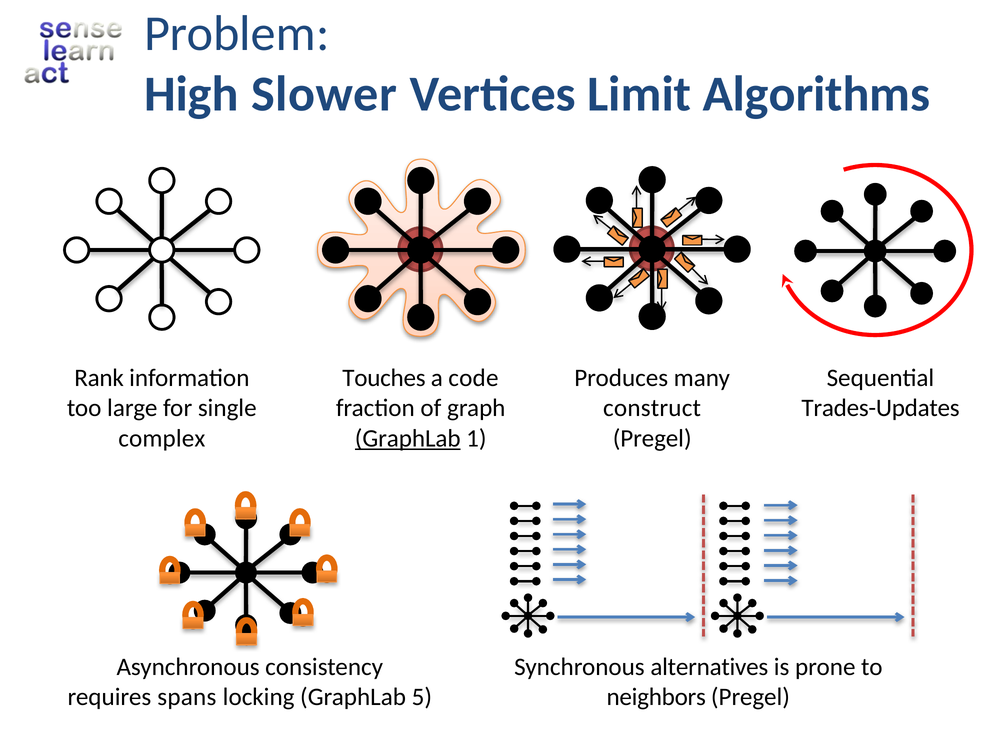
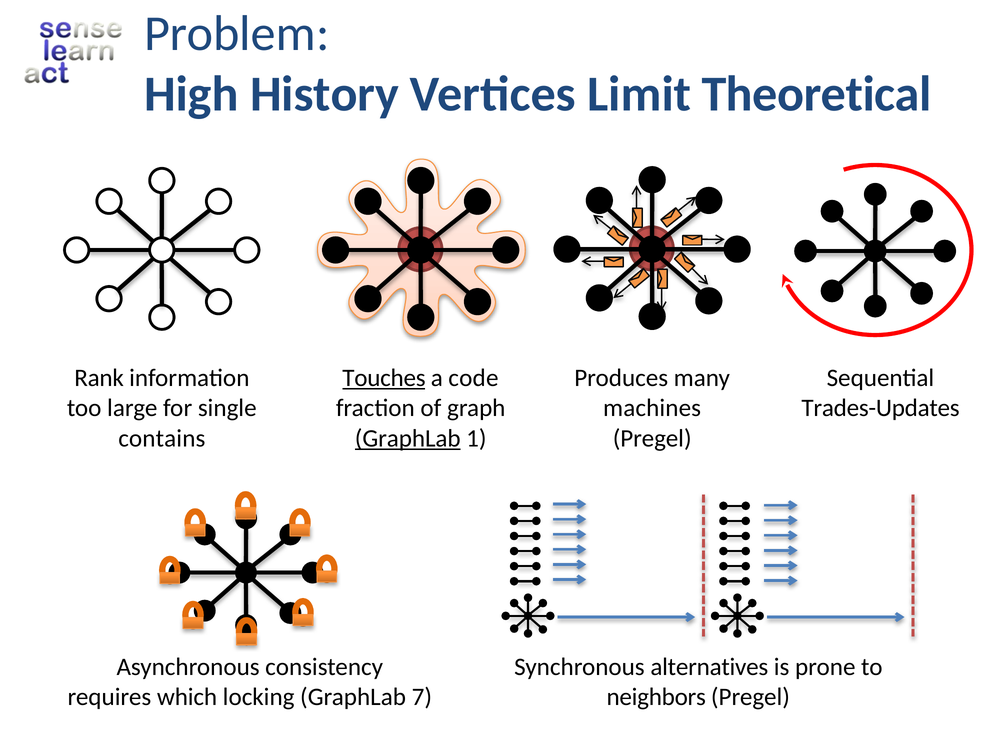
Slower: Slower -> History (324, 94)
Algorithms: Algorithms -> Theoretical (817, 94)
Touches underline: none -> present (384, 378)
construct: construct -> machines (652, 408)
complex: complex -> contains (162, 438)
spans: spans -> which (187, 697)
5: 5 -> 7 (422, 697)
